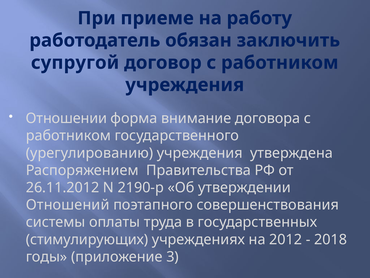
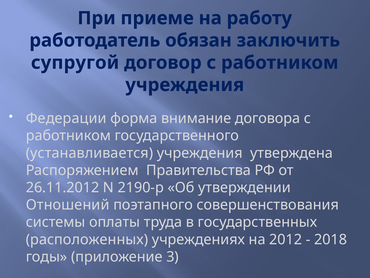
Отношении: Отношении -> Федерации (66, 118)
урегулированию: урегулированию -> устанавливается (89, 153)
стимулирующих: стимулирующих -> расположенных (87, 239)
